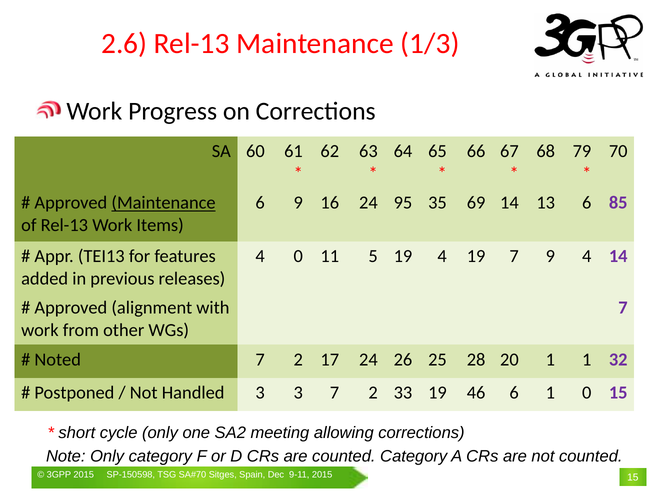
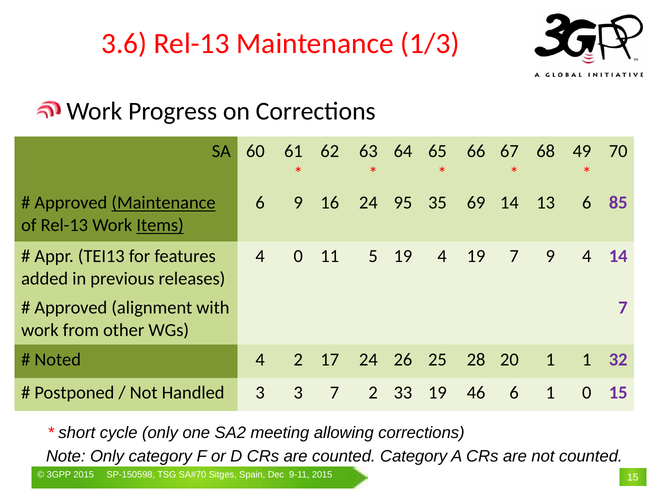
2.6: 2.6 -> 3.6 (124, 43)
79: 79 -> 49 (582, 152)
Items underline: none -> present (160, 226)
Noted 7: 7 -> 4 (260, 360)
